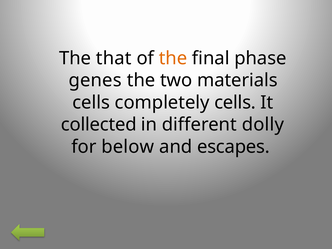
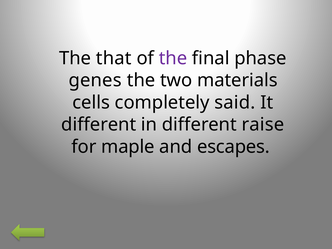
the colour: orange -> purple (173, 58)
completely cells: cells -> said (235, 103)
collected: collected -> different (99, 125)
dolly: dolly -> raise (263, 125)
below: below -> maple (128, 147)
